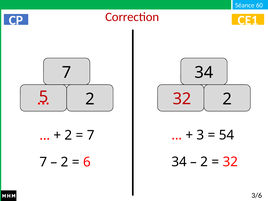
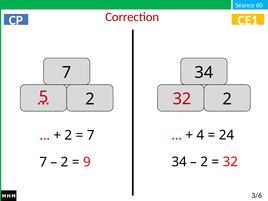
3: 3 -> 4 (200, 135)
54: 54 -> 24 (227, 135)
6: 6 -> 9 (87, 162)
